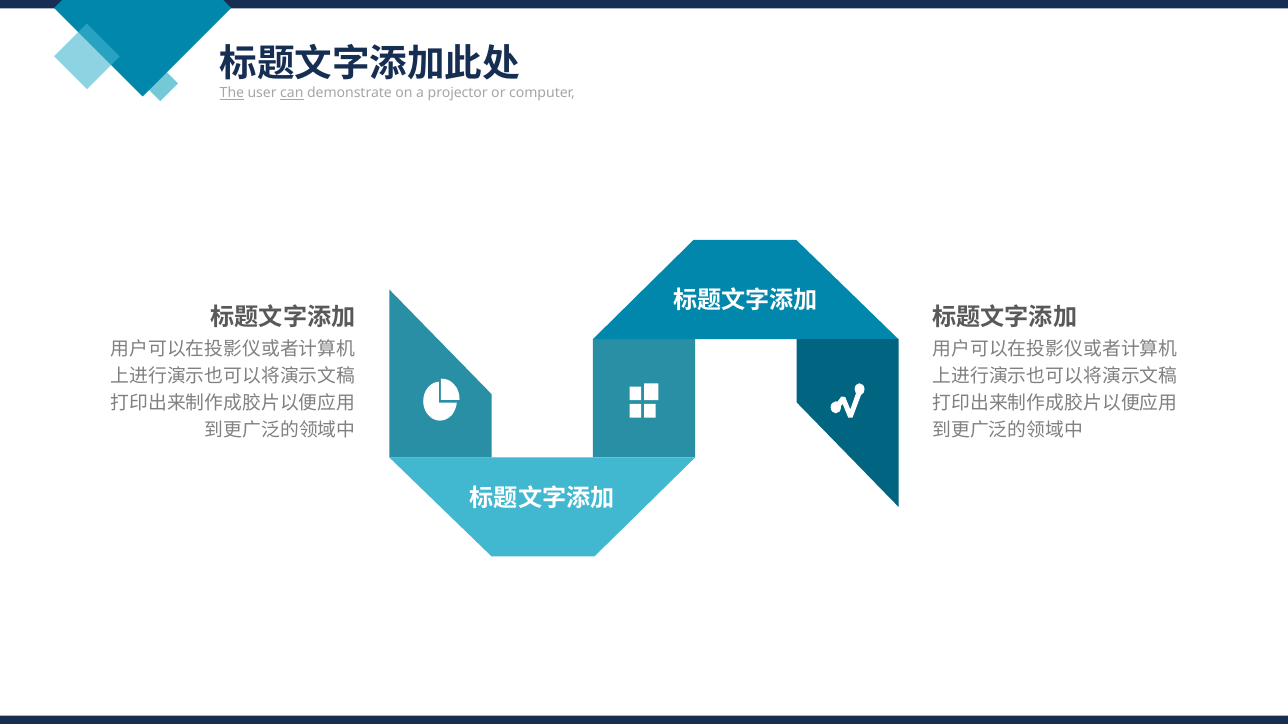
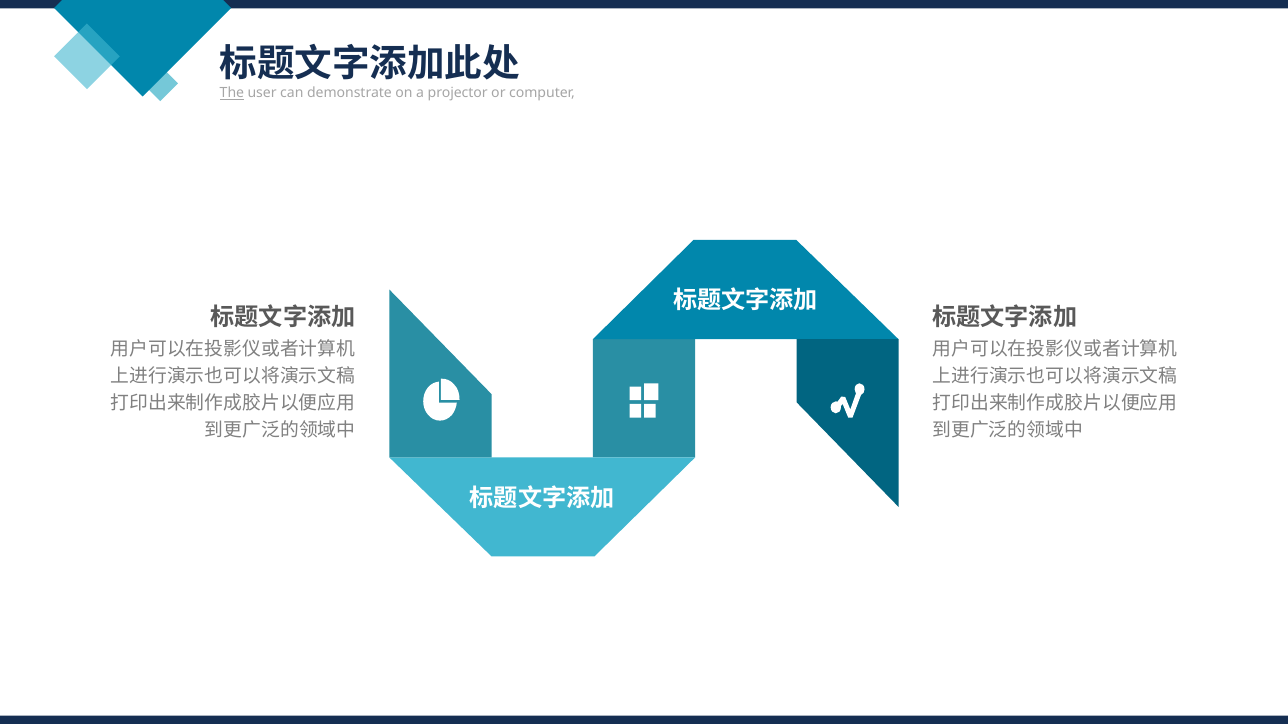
can underline: present -> none (292, 93)
